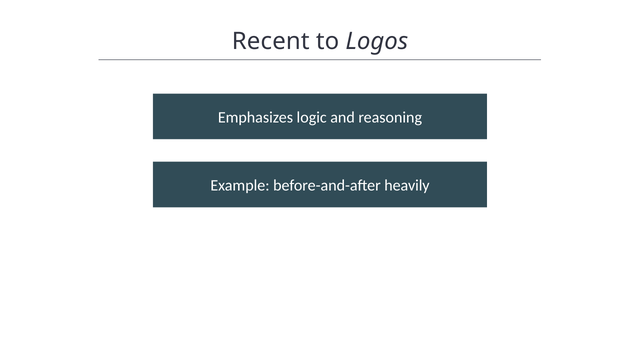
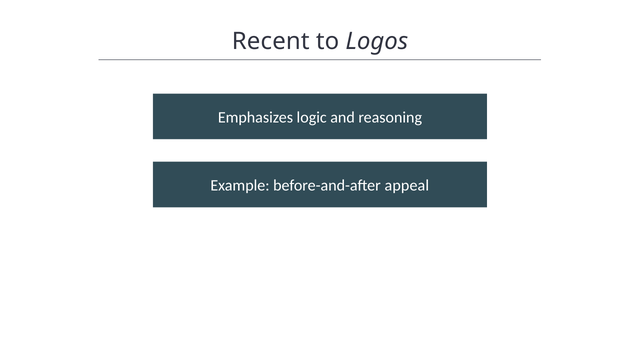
heavily: heavily -> appeal (407, 186)
